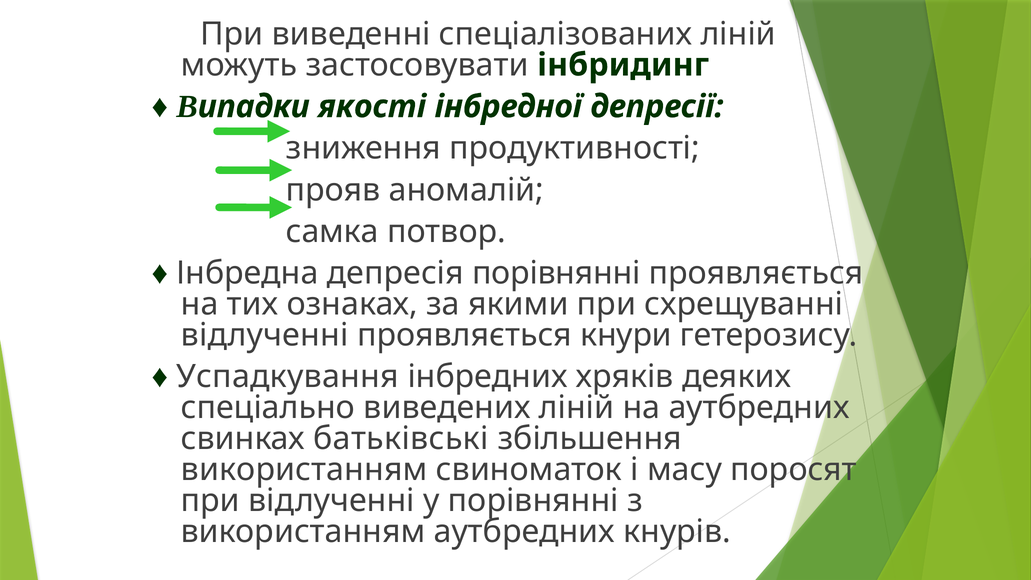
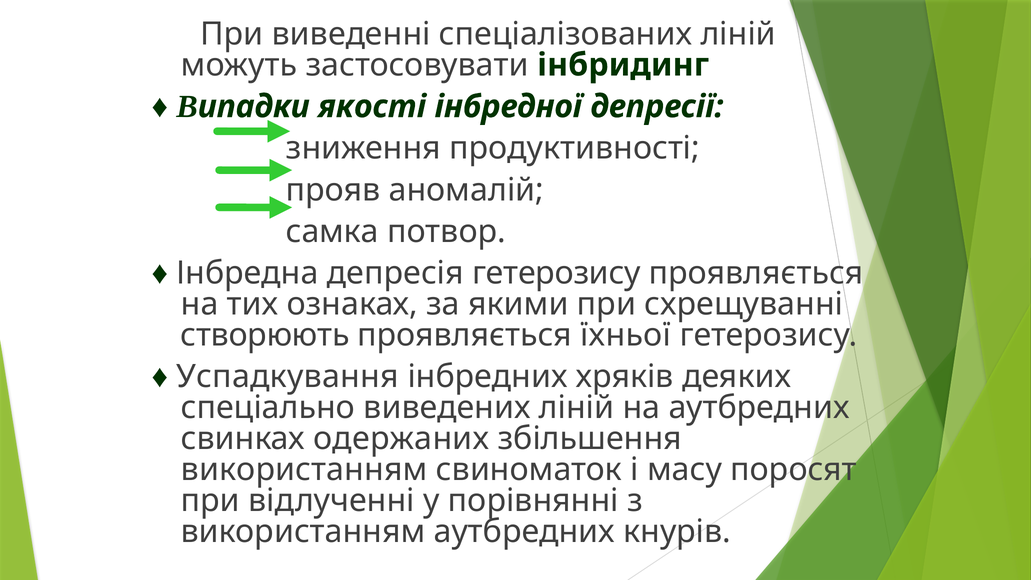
депресія порівнянні: порівнянні -> гетерозису (556, 273)
відлученні: відлученні -> створюють (265, 335)
кнури: кнури -> їхньої (626, 335)
батьківські: батьківські -> одержаних (401, 439)
